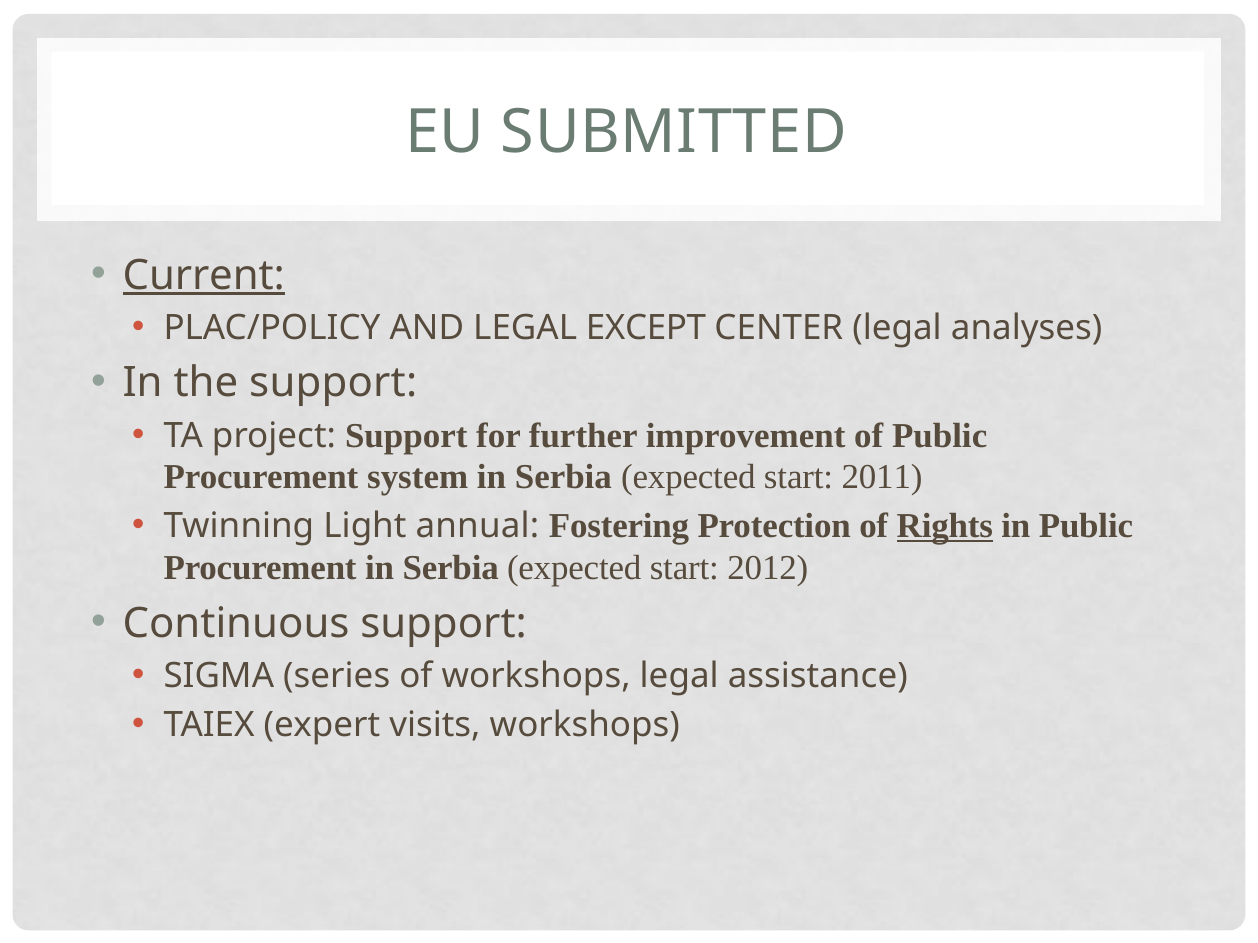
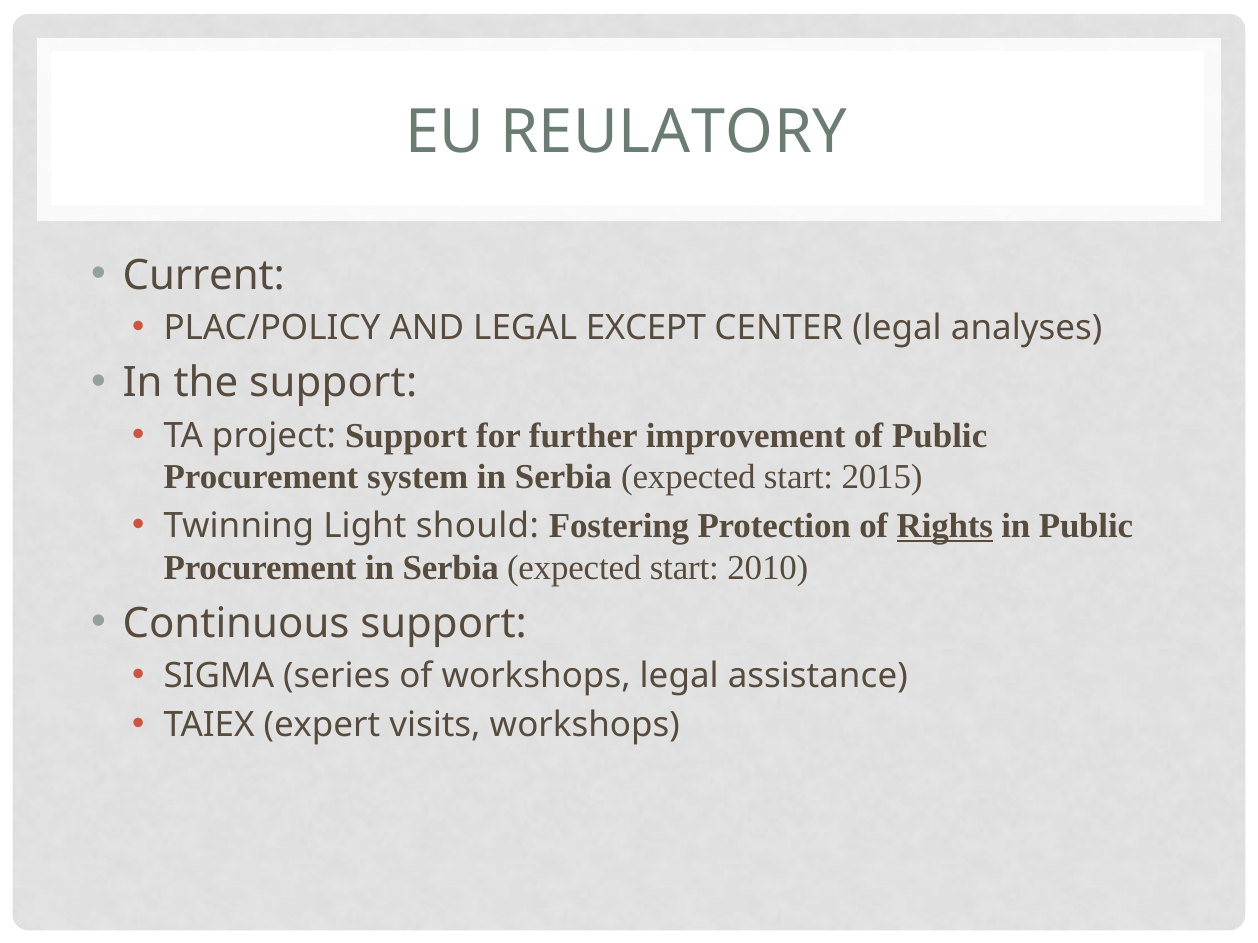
SUBMITTED: SUBMITTED -> REULATORY (674, 132)
Current underline: present -> none (204, 275)
2011: 2011 -> 2015 (882, 478)
annual: annual -> should (477, 527)
2012: 2012 -> 2010 (768, 569)
